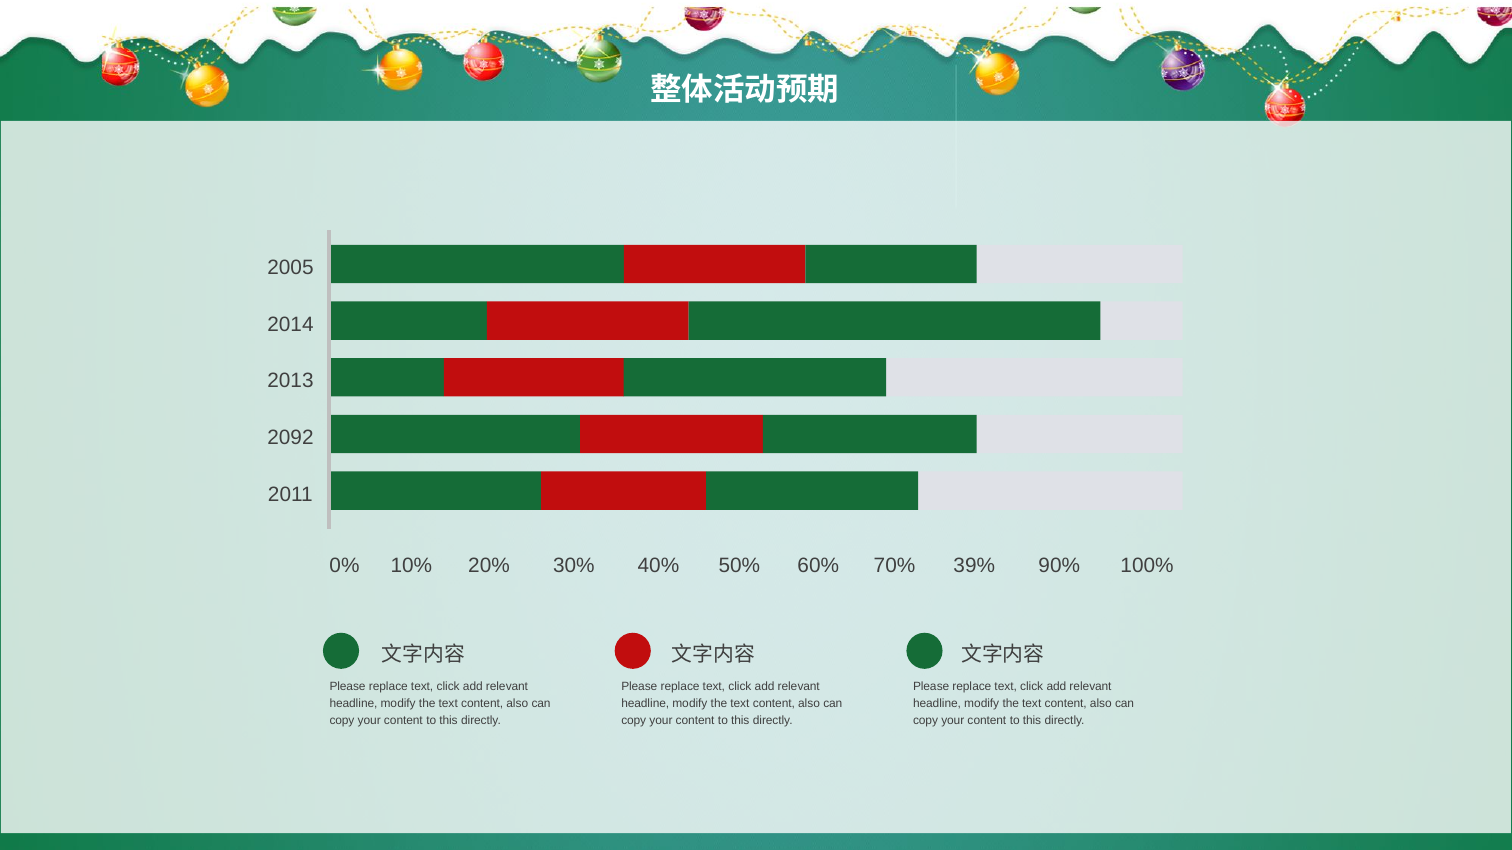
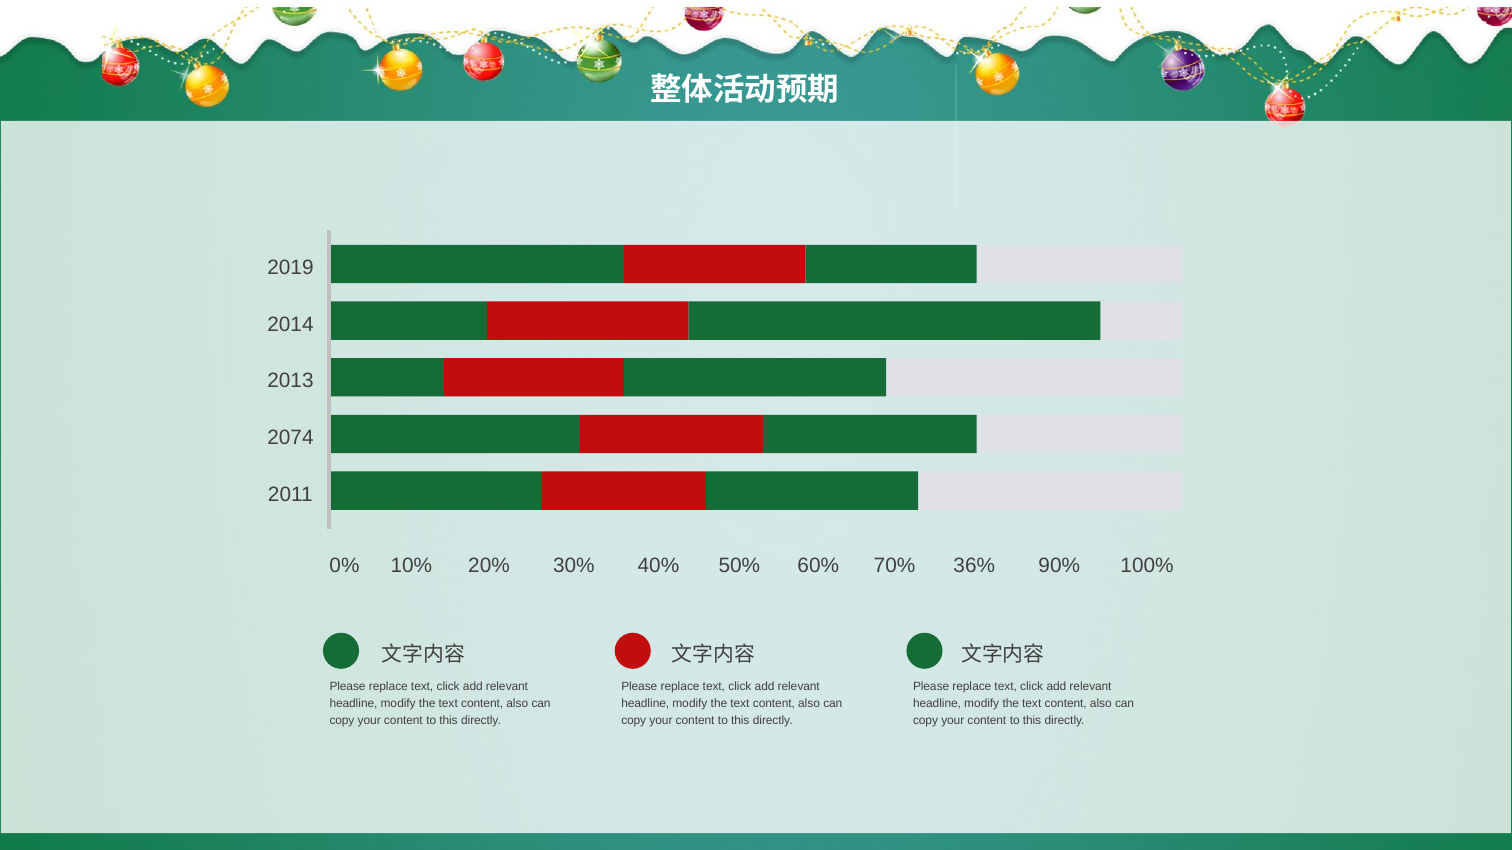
2005: 2005 -> 2019 (290, 268)
2092: 2092 -> 2074 (290, 438)
39%: 39% -> 36% (974, 566)
